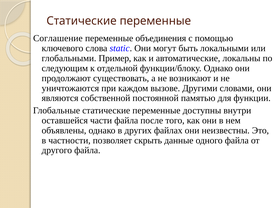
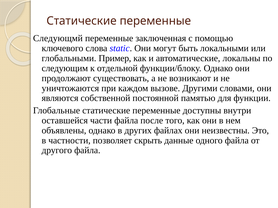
Соглашение: Соглашение -> Следующмй (58, 38)
объединения: объединения -> заключенная (161, 38)
